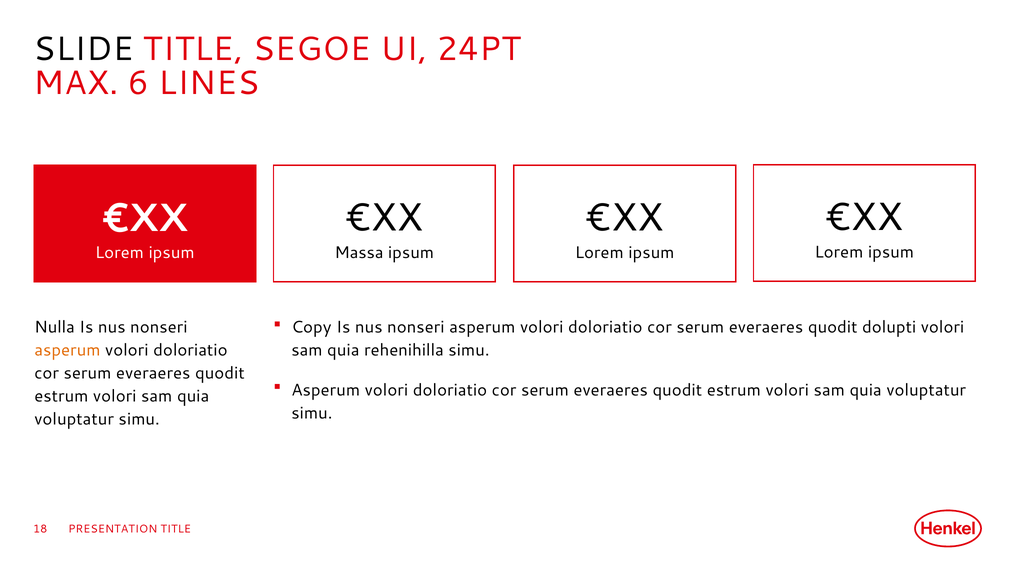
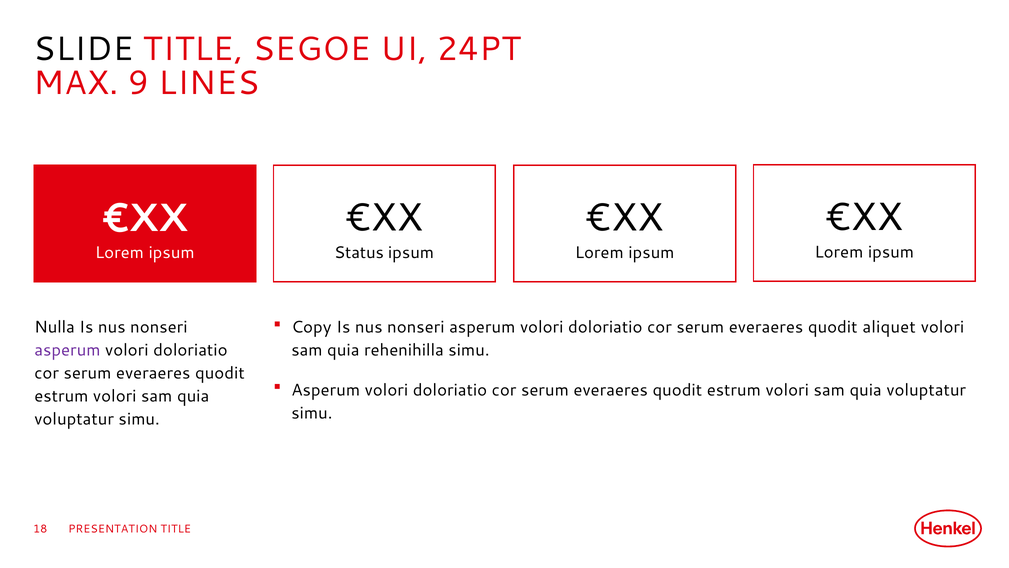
6: 6 -> 9 (138, 83)
Massa: Massa -> Status (359, 252)
dolupti: dolupti -> aliquet (889, 327)
asperum colour: orange -> purple (67, 350)
